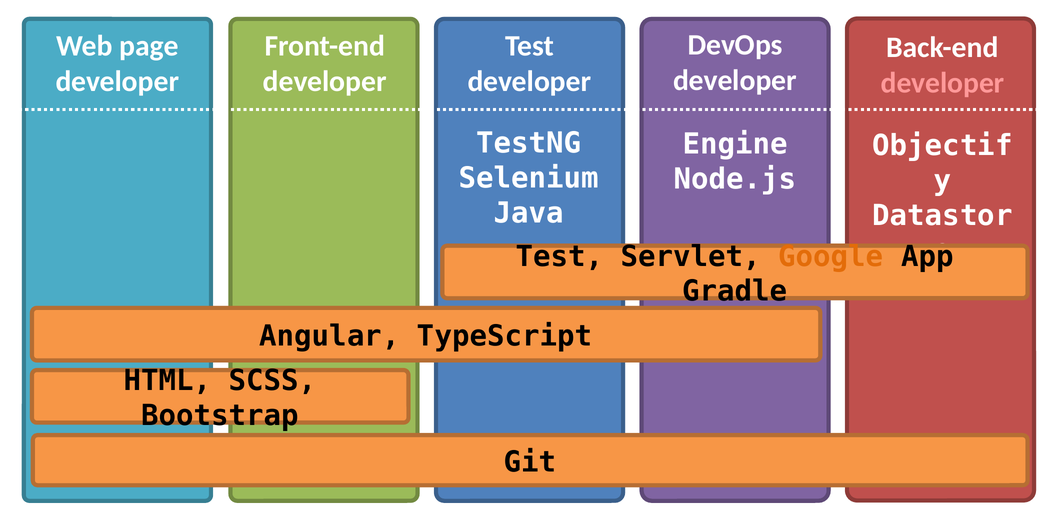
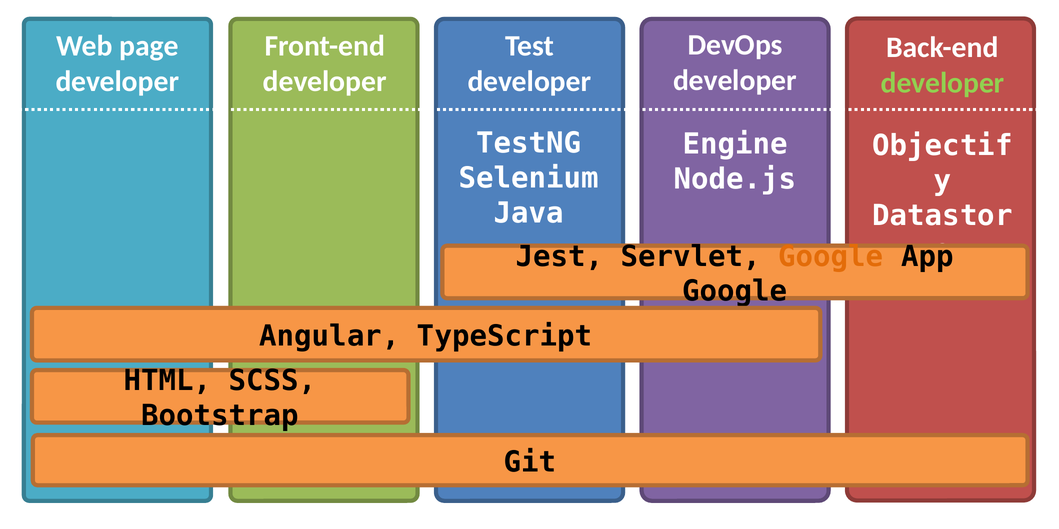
developer colour: pink -> light green (943, 83)
Test: Test -> Jest (559, 257)
Gradle: Gradle -> Google (735, 292)
